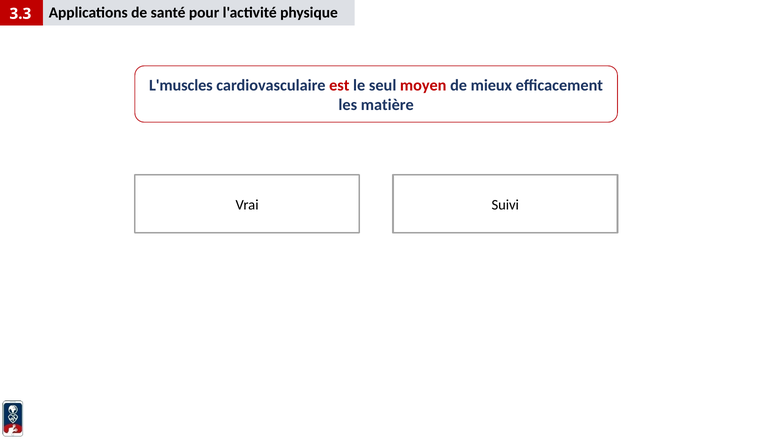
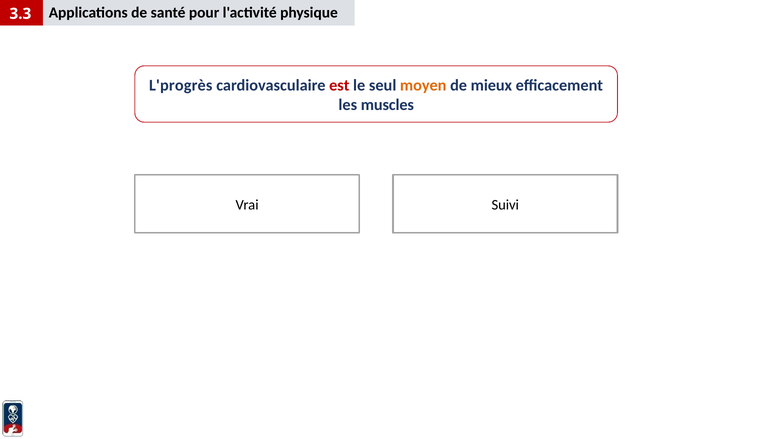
L'muscles: L'muscles -> L'progrès (181, 85)
moyen colour: red -> orange (423, 85)
matière: matière -> muscles (387, 105)
